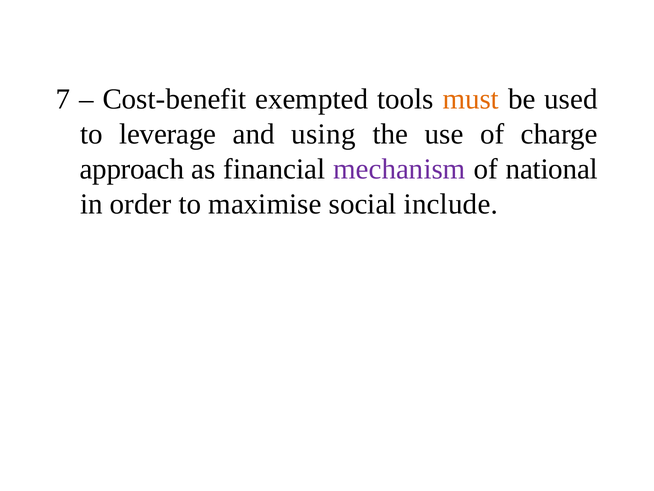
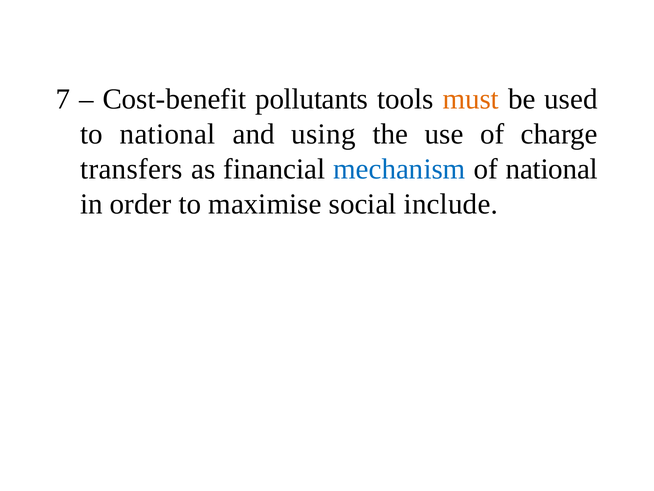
exempted: exempted -> pollutants (312, 99)
to leverage: leverage -> national (168, 134)
approach: approach -> transfers (132, 169)
mechanism colour: purple -> blue (399, 169)
